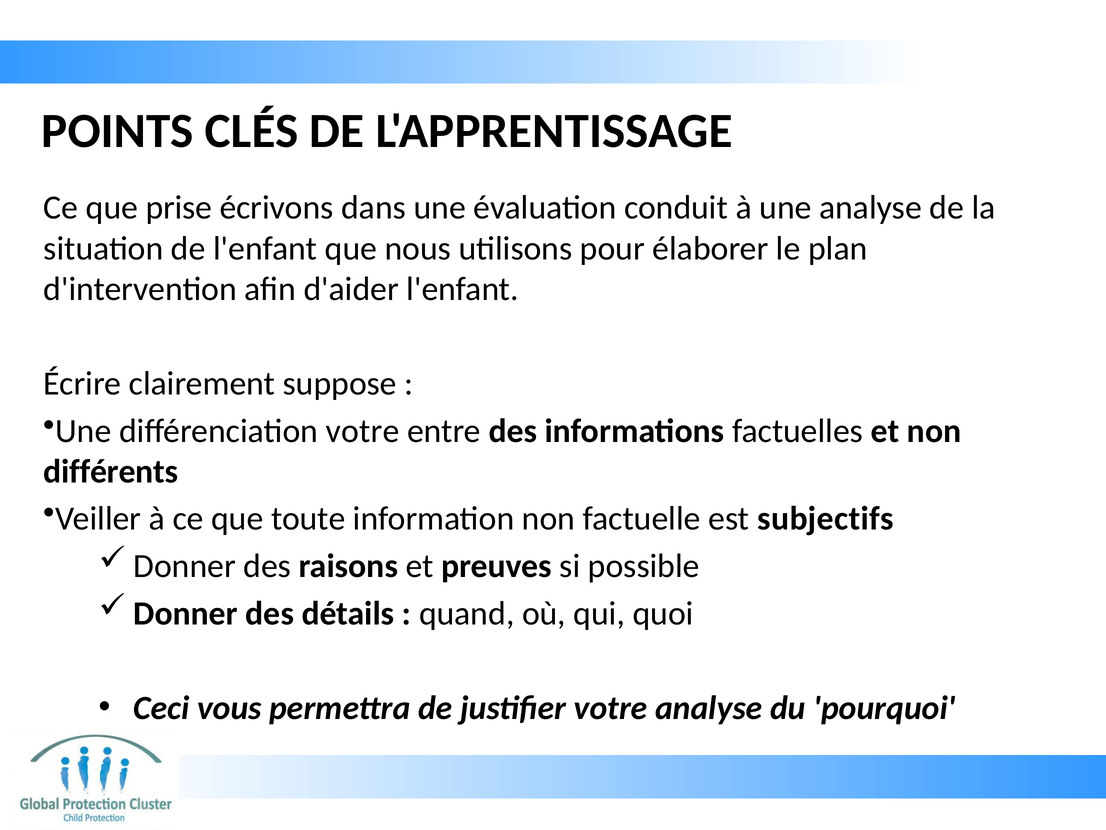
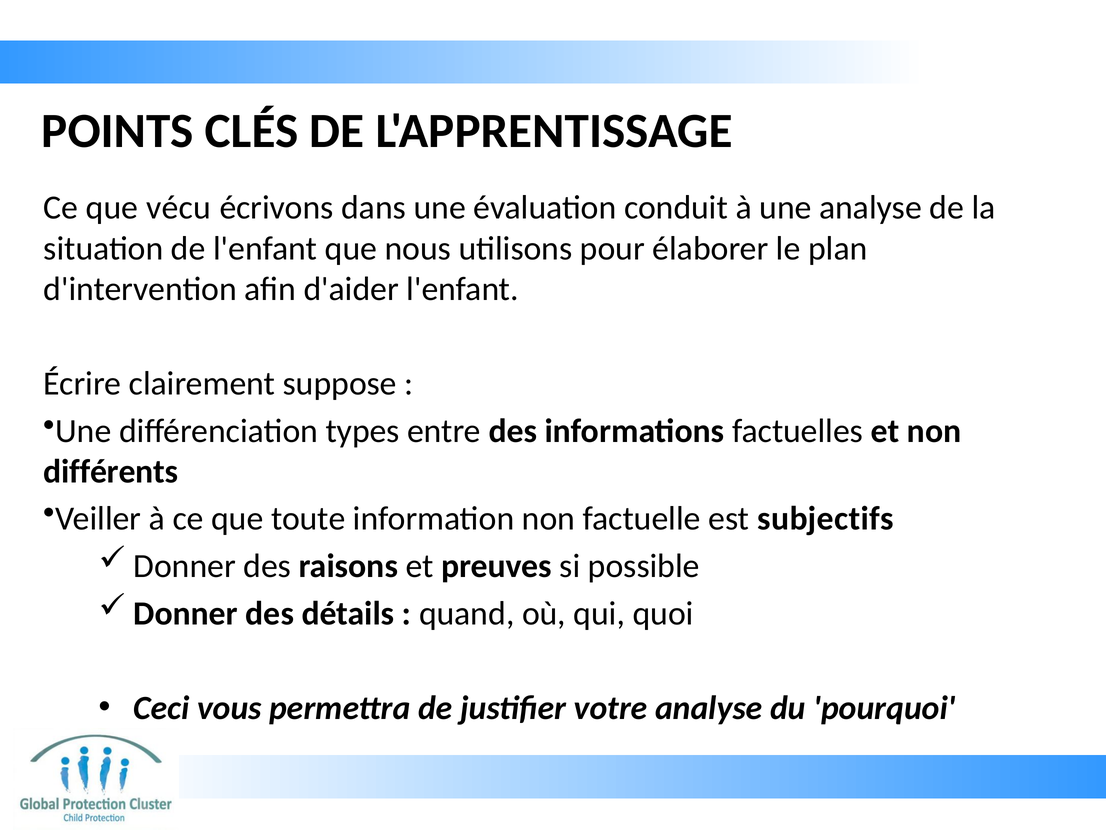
prise: prise -> vécu (179, 208)
différenciation votre: votre -> types (363, 431)
